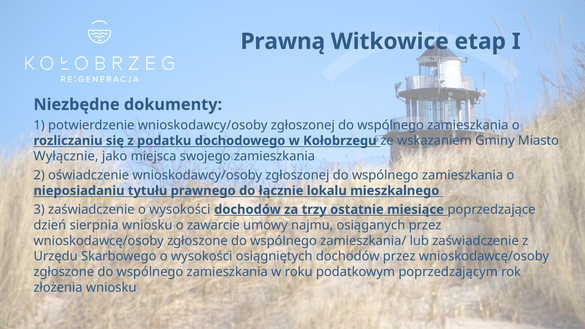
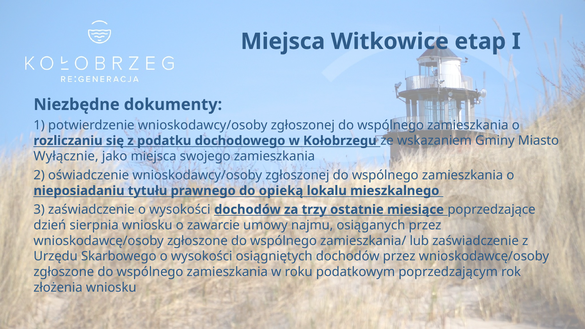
Prawną: Prawną -> Miejsca (283, 41)
łącznie: łącznie -> opieką (281, 191)
